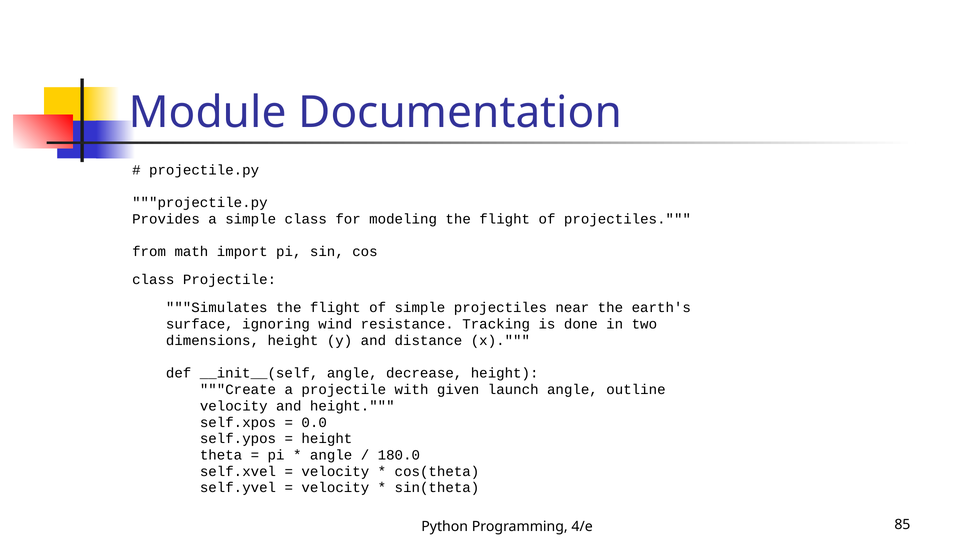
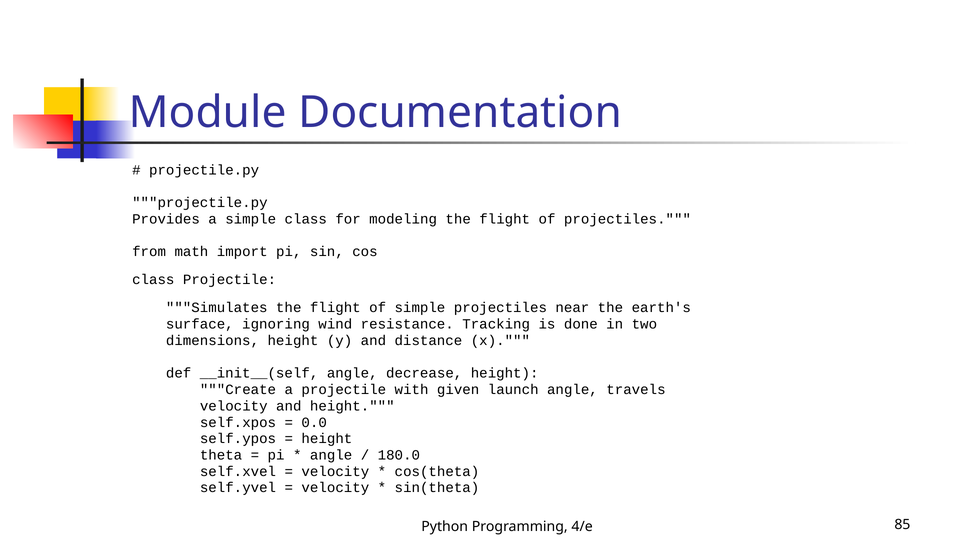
outline: outline -> travels (636, 389)
